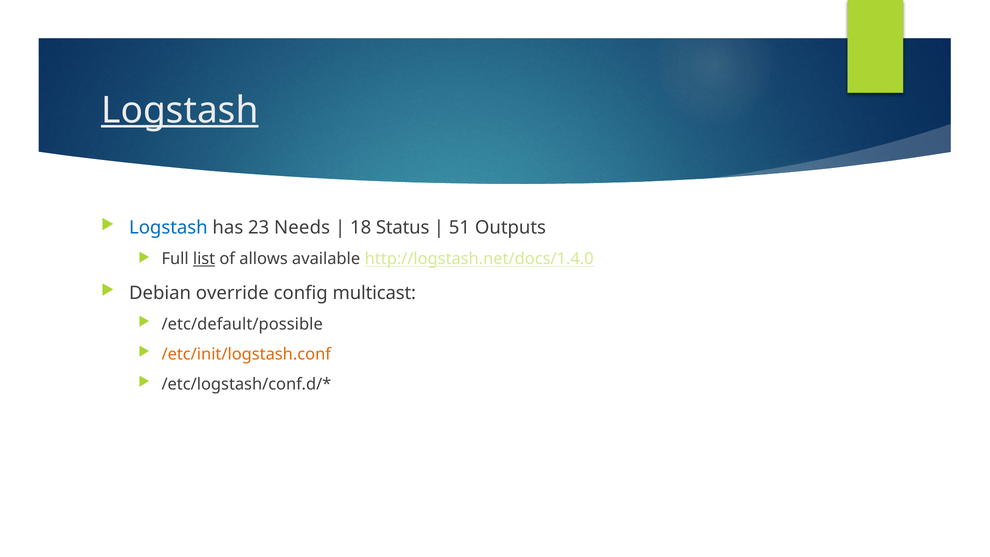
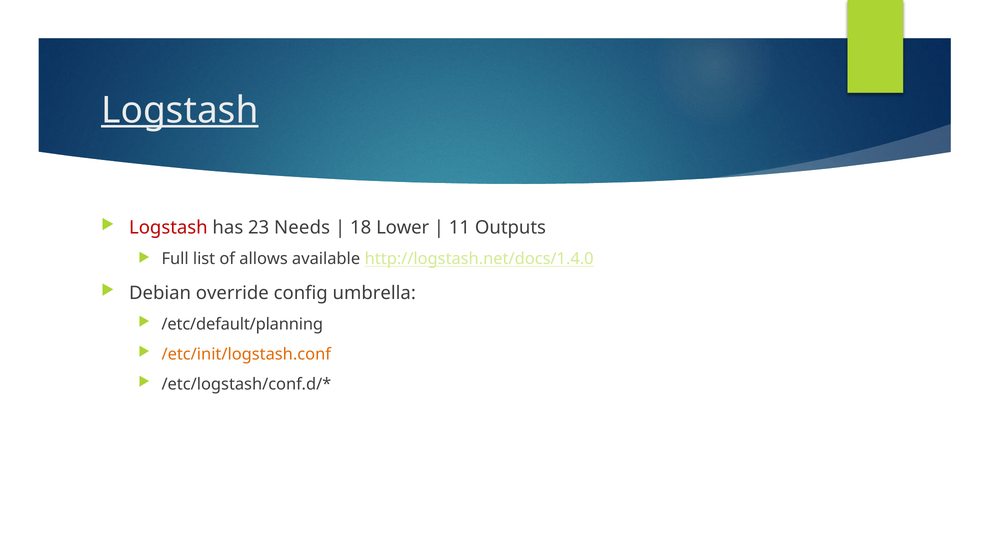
Logstash colour: blue -> red (168, 228)
Status: Status -> Lower (403, 228)
51: 51 -> 11 (459, 228)
list underline: present -> none (204, 259)
multicast: multicast -> umbrella (374, 293)
/etc/default/possible: /etc/default/possible -> /etc/default/planning (242, 324)
